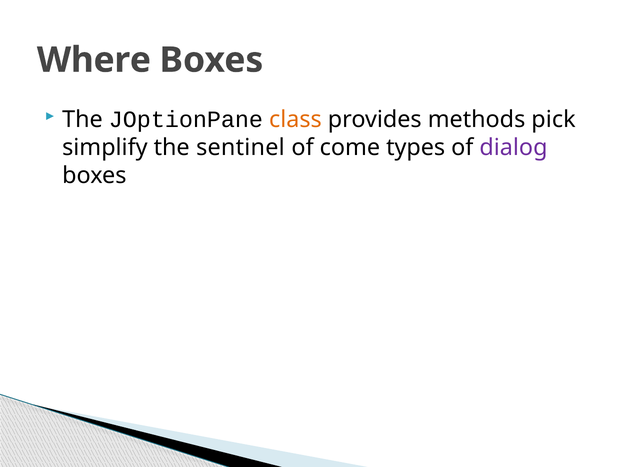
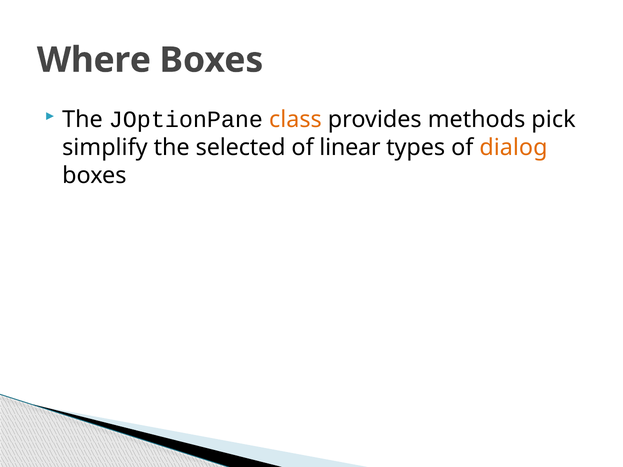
sentinel: sentinel -> selected (241, 148)
come: come -> linear (350, 148)
dialog colour: purple -> orange (513, 148)
